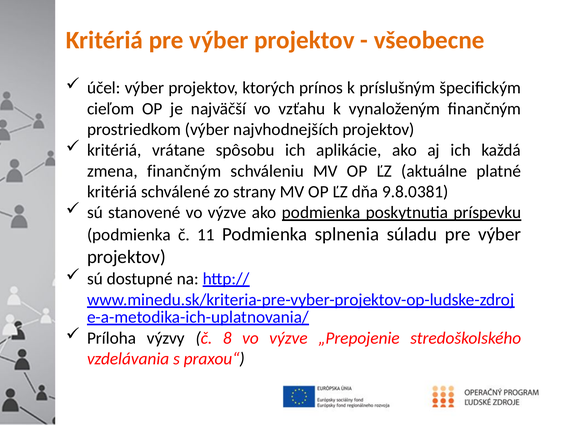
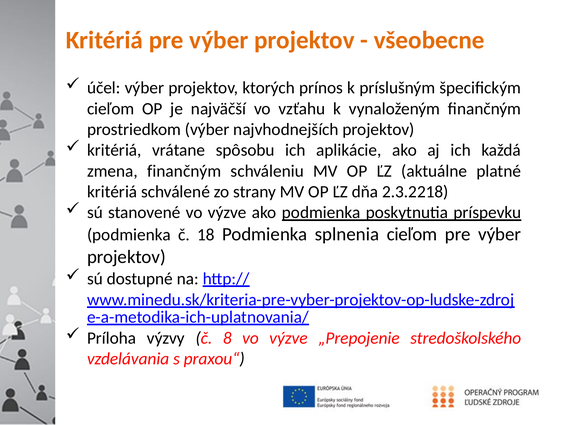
9.8.0381: 9.8.0381 -> 2.3.2218 (415, 192)
11: 11 -> 18 (206, 235)
splnenia súladu: súladu -> cieľom (412, 234)
